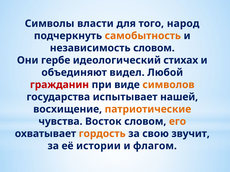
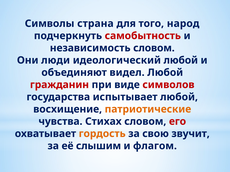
власти: власти -> страна (95, 24)
самобытность colour: orange -> red (143, 36)
гербе: гербе -> люди (56, 60)
идеологический стихах: стихах -> любой (181, 60)
символов colour: orange -> red (168, 85)
испытывает нашей: нашей -> любой (179, 97)
Восток: Восток -> Стихах (103, 122)
его colour: orange -> red (178, 122)
истории: истории -> слышим (99, 146)
